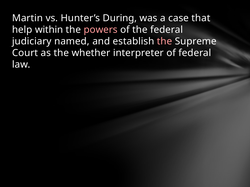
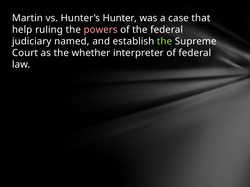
During: During -> Hunter (120, 18)
within: within -> ruling (49, 30)
the colour: pink -> light green (165, 41)
